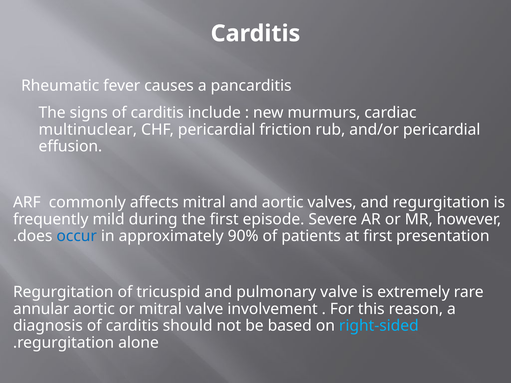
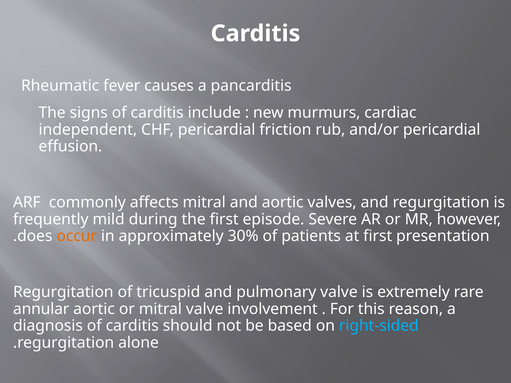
multinuclear: multinuclear -> independent (88, 130)
occur colour: blue -> orange (77, 236)
90%: 90% -> 30% (243, 236)
